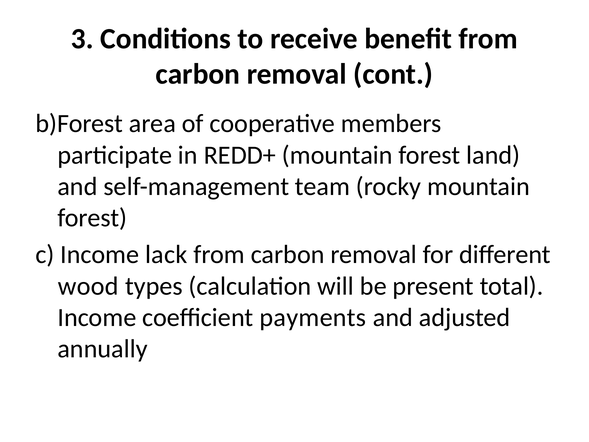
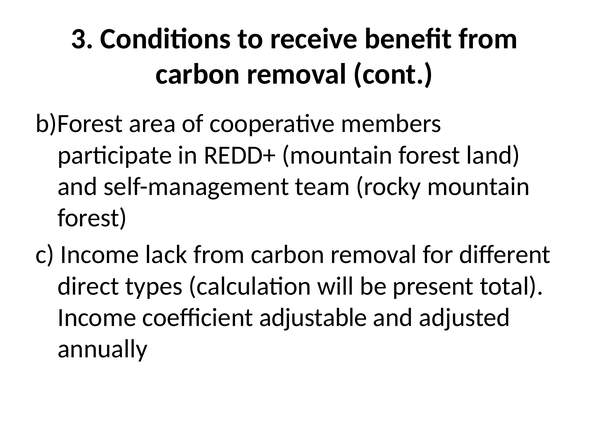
wood: wood -> direct (88, 286)
payments: payments -> adjustable (313, 317)
